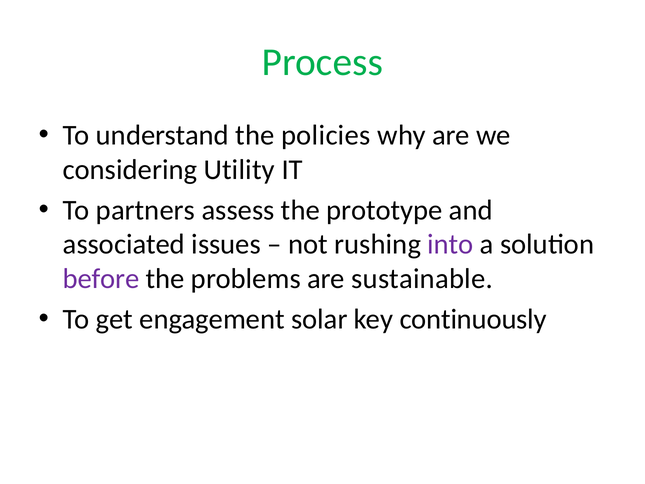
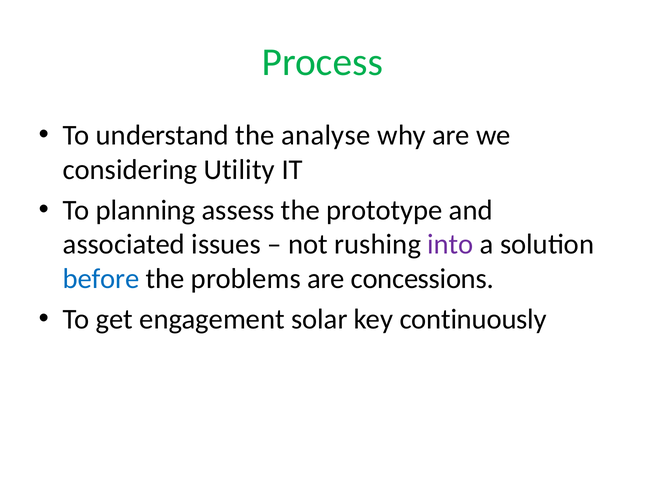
policies: policies -> analyse (326, 135)
partners: partners -> planning (146, 210)
before colour: purple -> blue (101, 279)
sustainable: sustainable -> concessions (422, 279)
